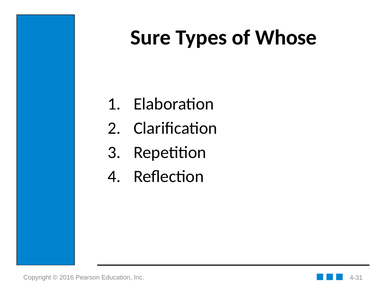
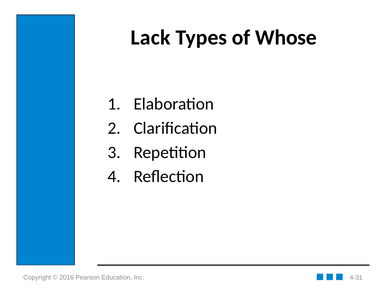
Sure: Sure -> Lack (151, 37)
